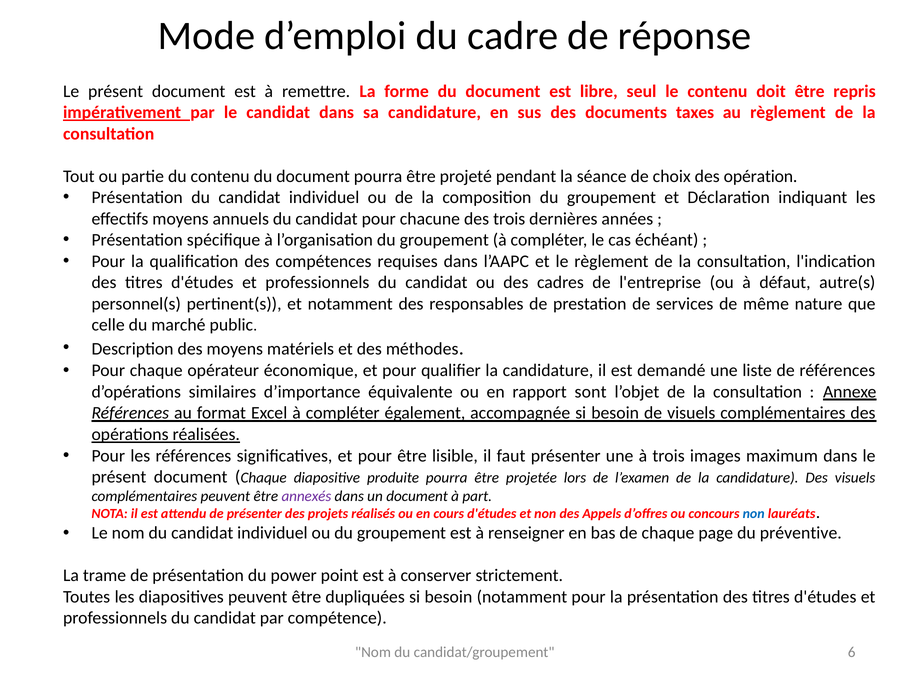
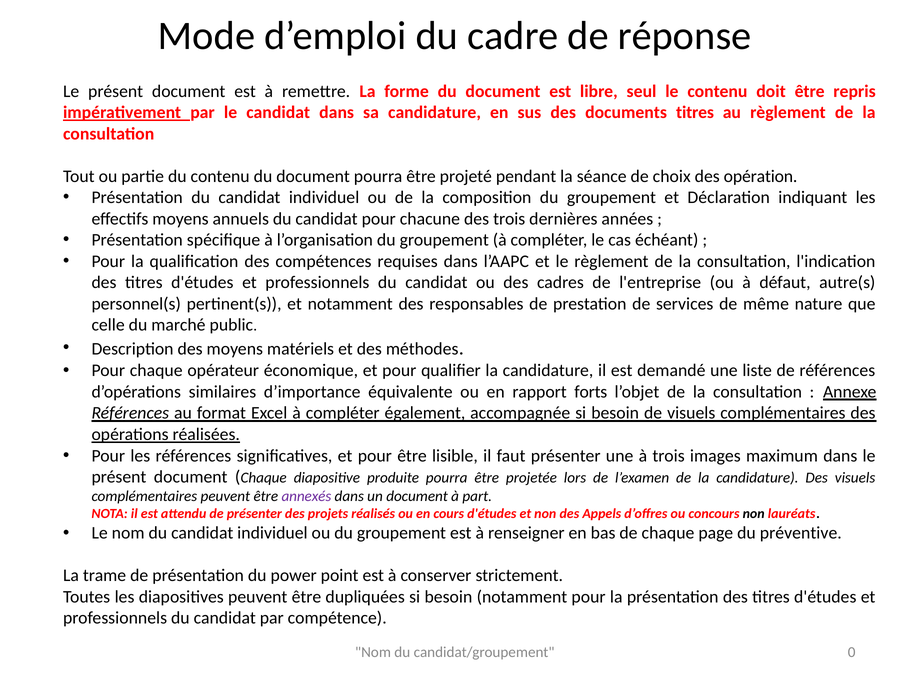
documents taxes: taxes -> titres (695, 112)
sont: sont -> forts (591, 392)
non colour: blue -> black (754, 513)
6: 6 -> 0 (852, 652)
